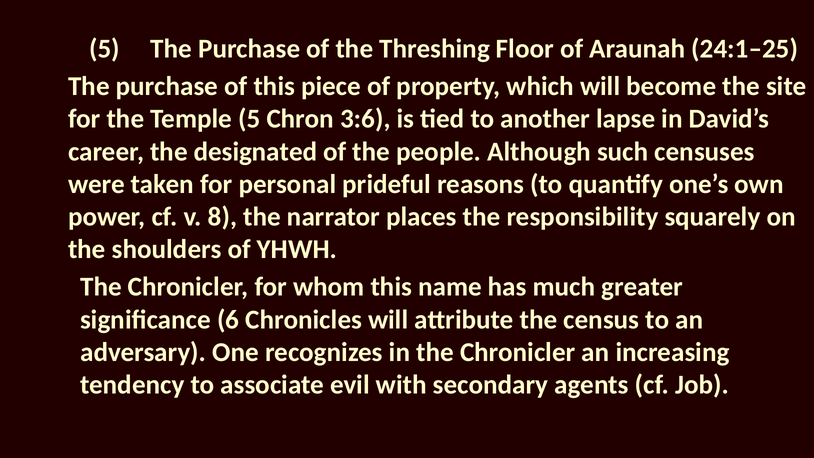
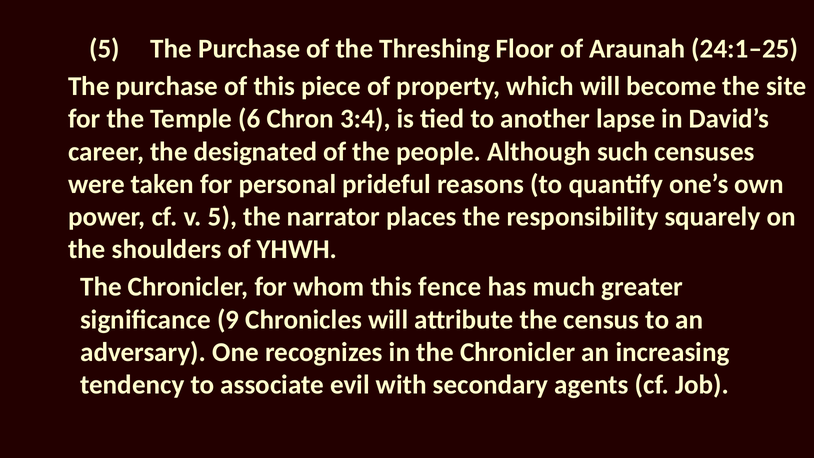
Temple 5: 5 -> 6 (249, 119)
3:6: 3:6 -> 3:4 (365, 119)
v 8: 8 -> 5 (222, 217)
name: name -> fence (450, 287)
6: 6 -> 9 (228, 319)
